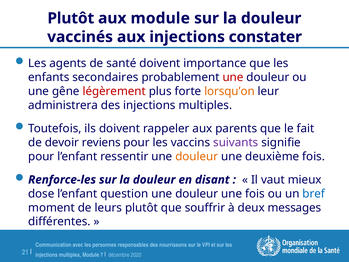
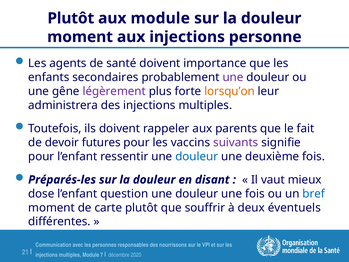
vaccinés: vaccinés -> moment (80, 37)
constater: constater -> personne (265, 37)
une colour: red -> purple (233, 77)
légèrement colour: red -> purple (114, 91)
reviens: reviens -> futures (101, 142)
douleur colour: orange -> blue (197, 156)
Renforce-les: Renforce-les -> Préparés-les (62, 180)
leurs: leurs -> carte (108, 207)
messages: messages -> éventuels (294, 207)
